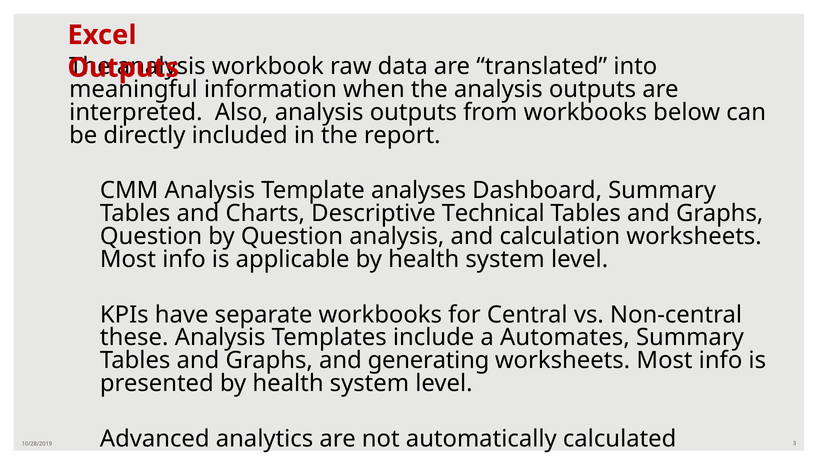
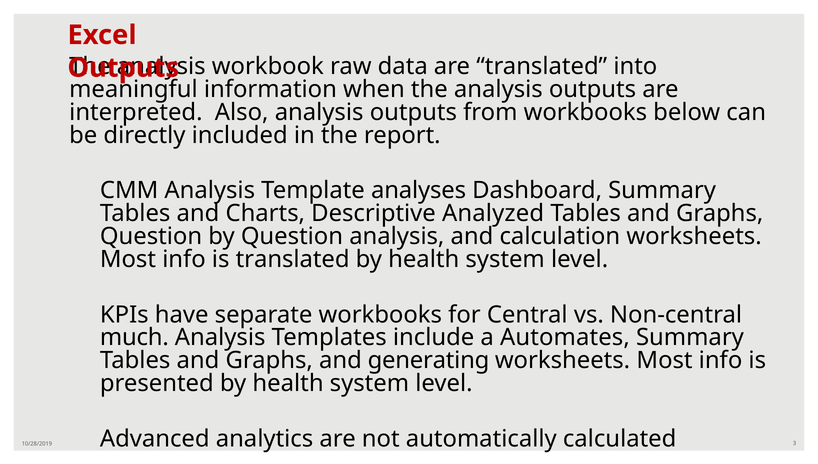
Technical: Technical -> Analyzed (493, 213)
is applicable: applicable -> translated (293, 259)
these: these -> much (134, 337)
